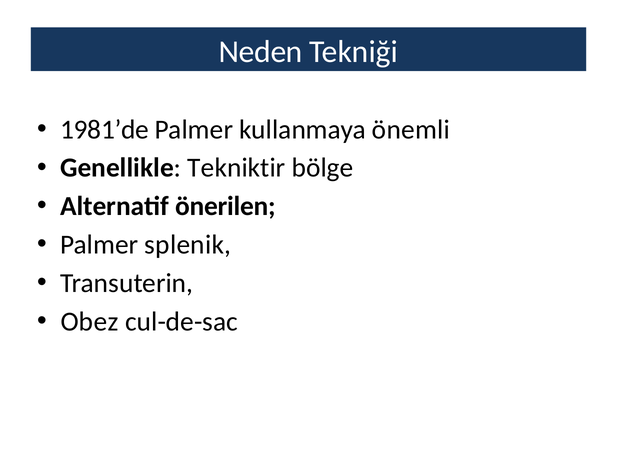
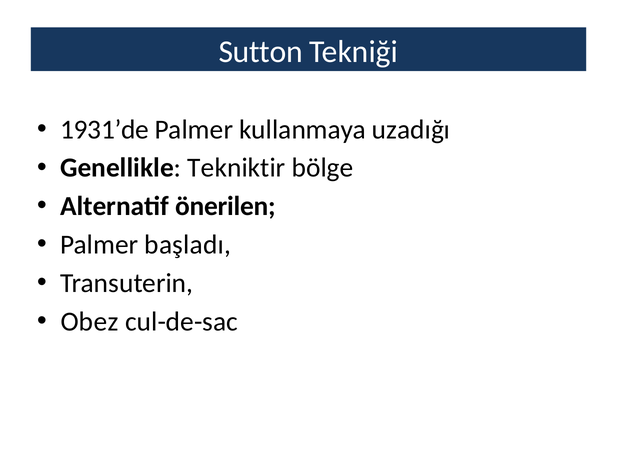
Neden: Neden -> Sutton (261, 52)
1981’de: 1981’de -> 1931’de (105, 129)
önemli: önemli -> uzadığı (411, 129)
splenik: splenik -> başladı (188, 245)
